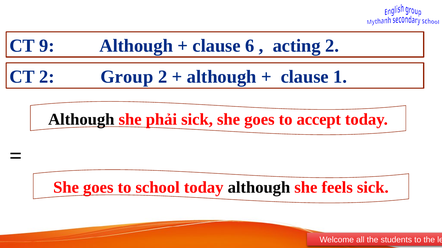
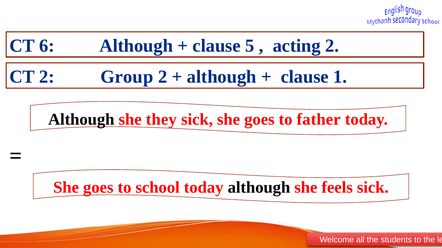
9: 9 -> 6 (47, 46)
6: 6 -> 5 (250, 46)
phải: phải -> they (161, 120)
accept: accept -> father (319, 120)
